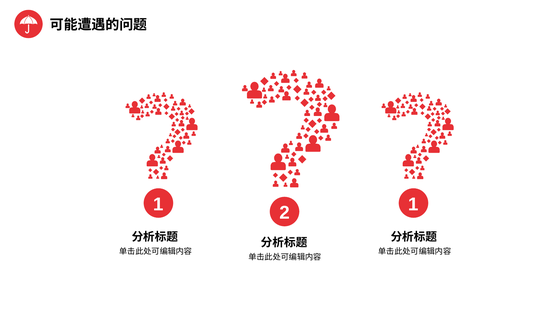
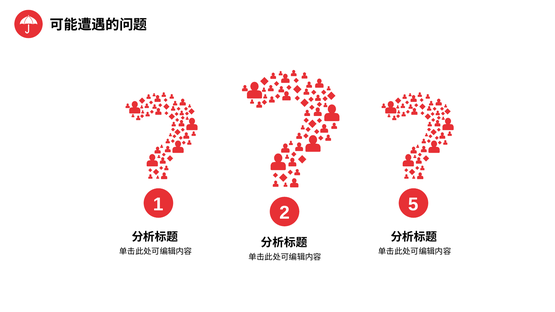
2 1: 1 -> 5 (413, 204)
